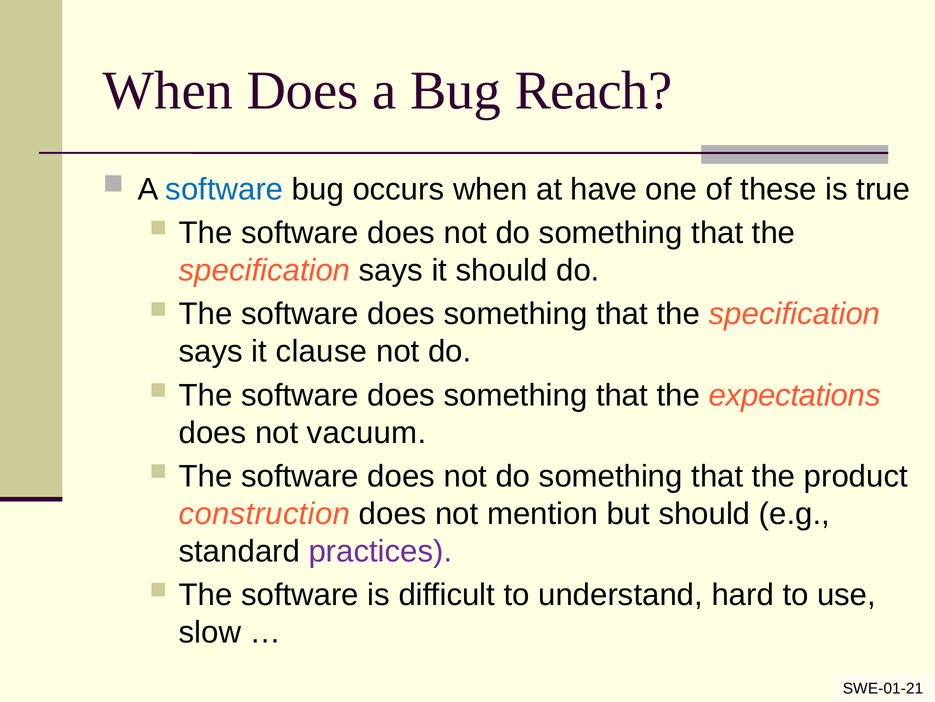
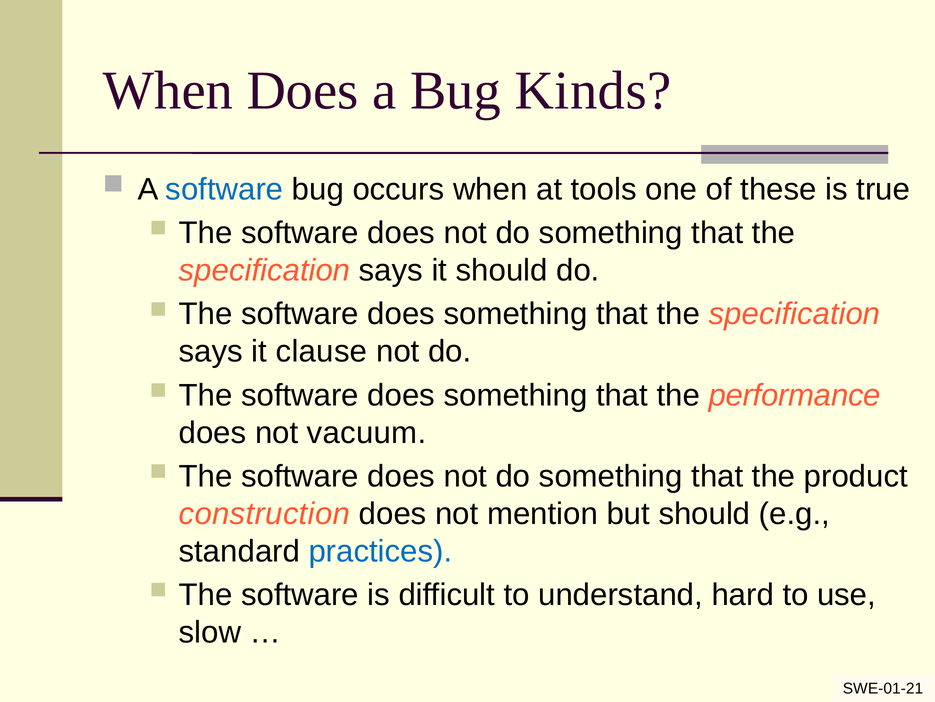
Reach: Reach -> Kinds (593, 91)
have: have -> tools (604, 189)
expectations: expectations -> performance (795, 395)
practices colour: purple -> blue (380, 551)
